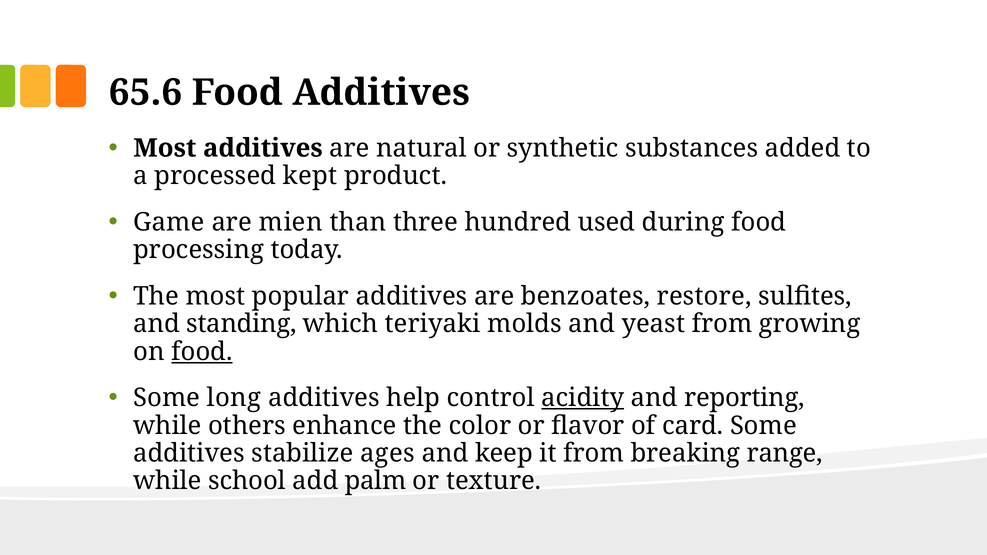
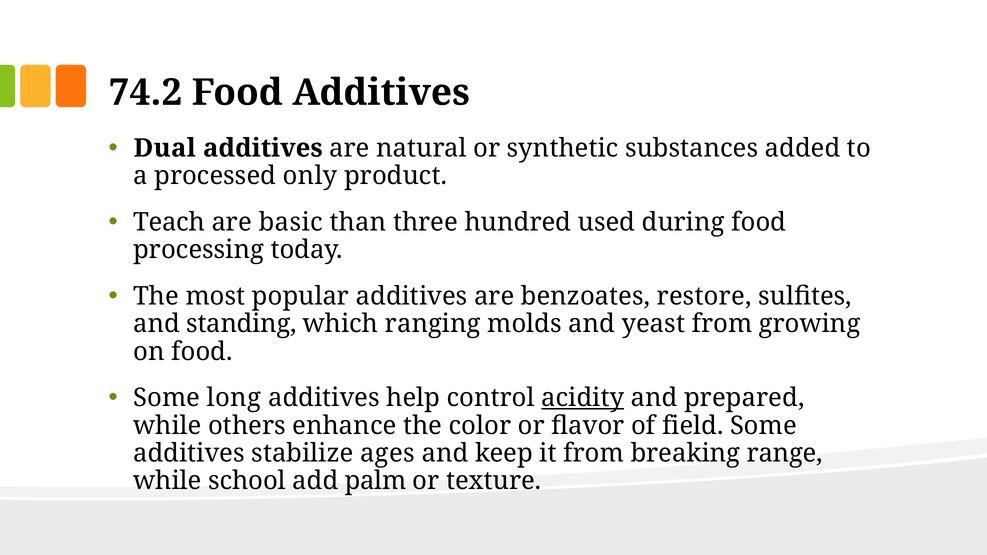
65.6: 65.6 -> 74.2 (145, 93)
Most: Most -> Dual (165, 148)
kept: kept -> only (310, 176)
Game: Game -> Teach (169, 222)
mien: mien -> basic (291, 222)
teriyaki: teriyaki -> ranging (433, 324)
food underline: present -> none (202, 352)
reporting: reporting -> prepared (744, 398)
card: card -> field (693, 426)
